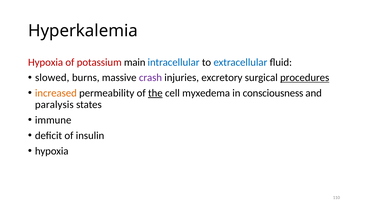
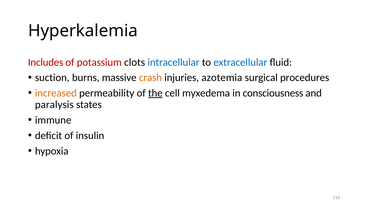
Hypoxia: Hypoxia -> Includes (46, 62)
main: main -> clots (135, 62)
slowed: slowed -> suction (52, 78)
crash colour: purple -> orange (150, 78)
excretory: excretory -> azotemia (222, 78)
procedures underline: present -> none (305, 78)
